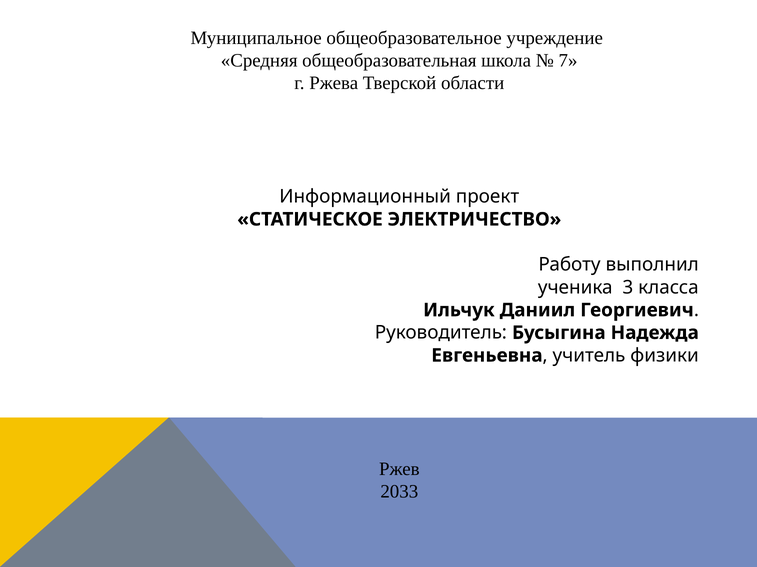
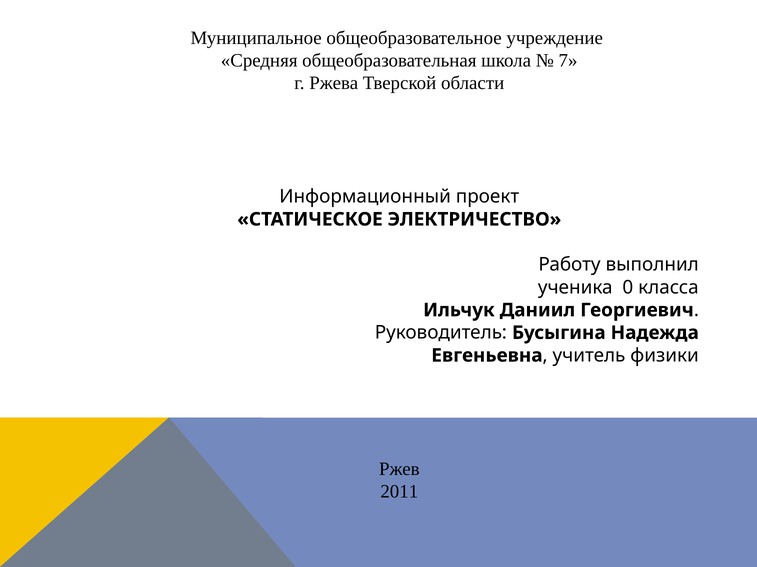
3: 3 -> 0 (628, 288)
2033: 2033 -> 2011 (399, 492)
